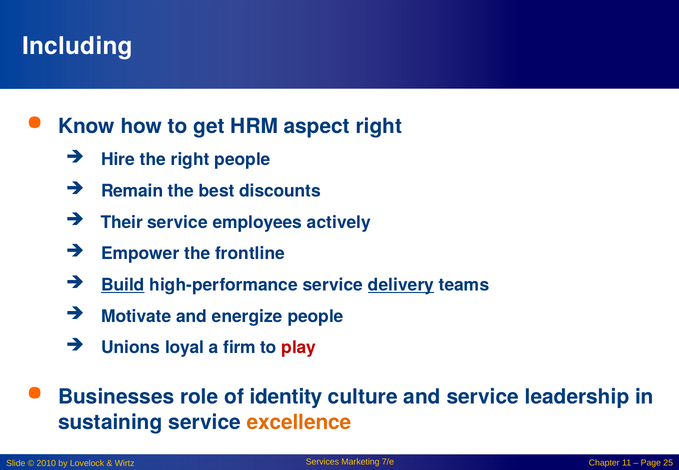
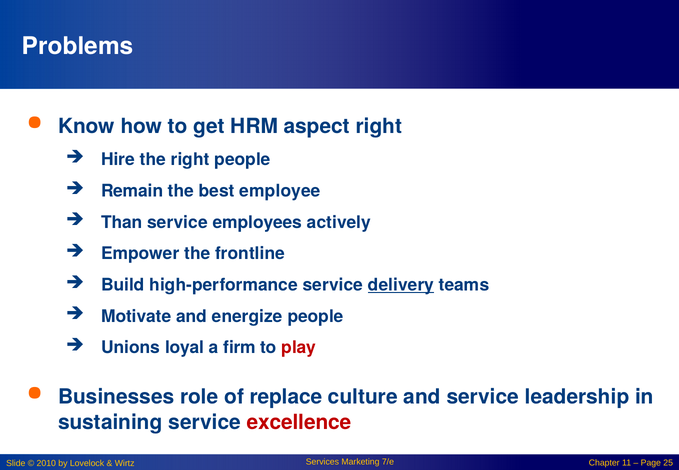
Including: Including -> Problems (78, 46)
discounts: discounts -> employee (280, 191)
Their: Their -> Than (122, 223)
Build underline: present -> none (123, 285)
identity: identity -> replace (286, 397)
excellence colour: orange -> red (299, 422)
